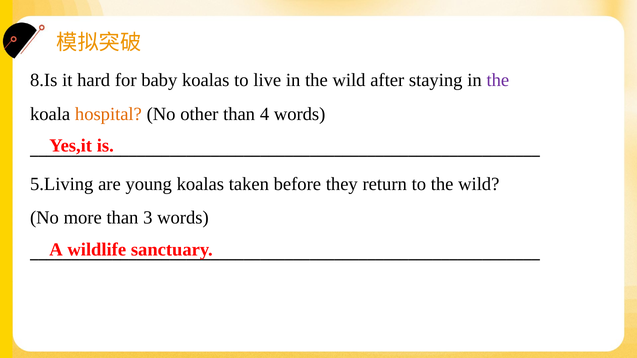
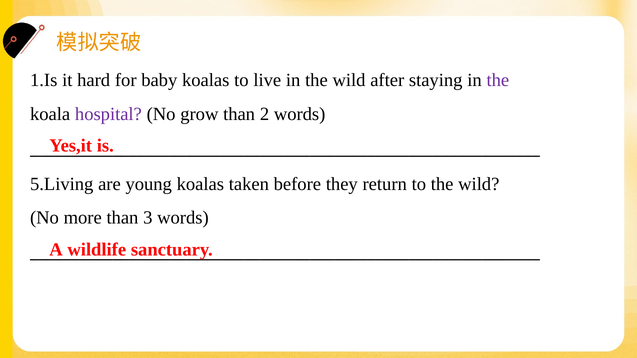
8.Is: 8.Is -> 1.Is (44, 80)
hospital colour: orange -> purple (108, 114)
other: other -> grow (199, 114)
4: 4 -> 2 (265, 114)
